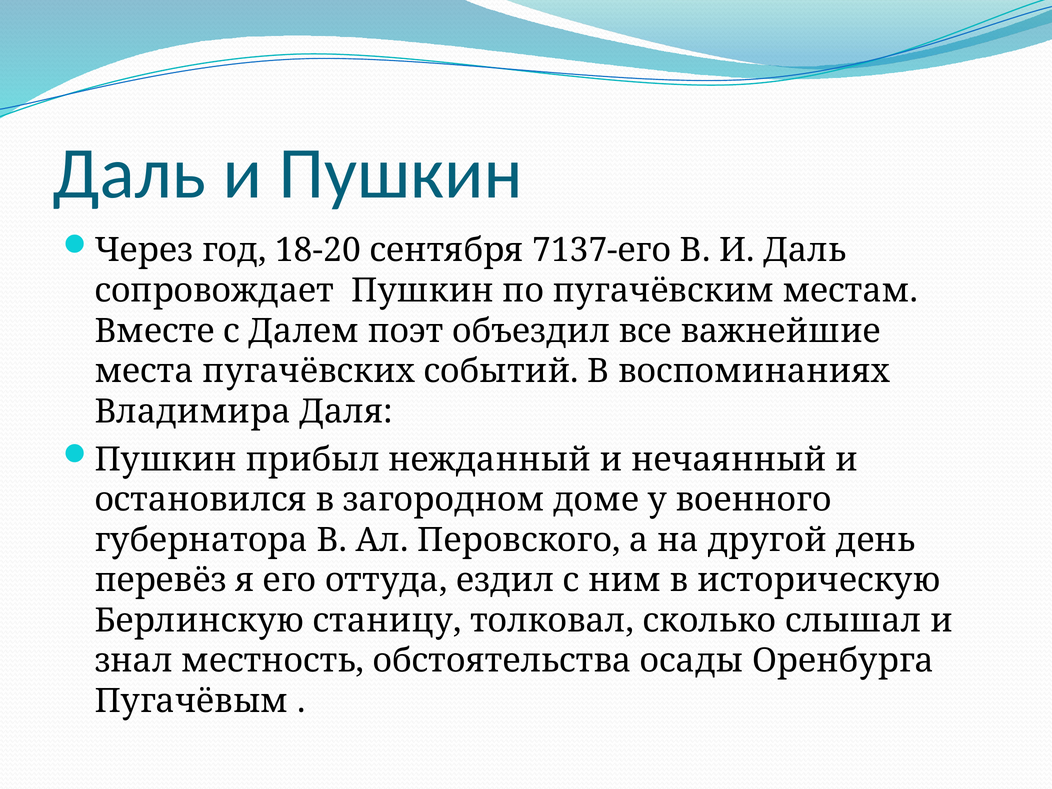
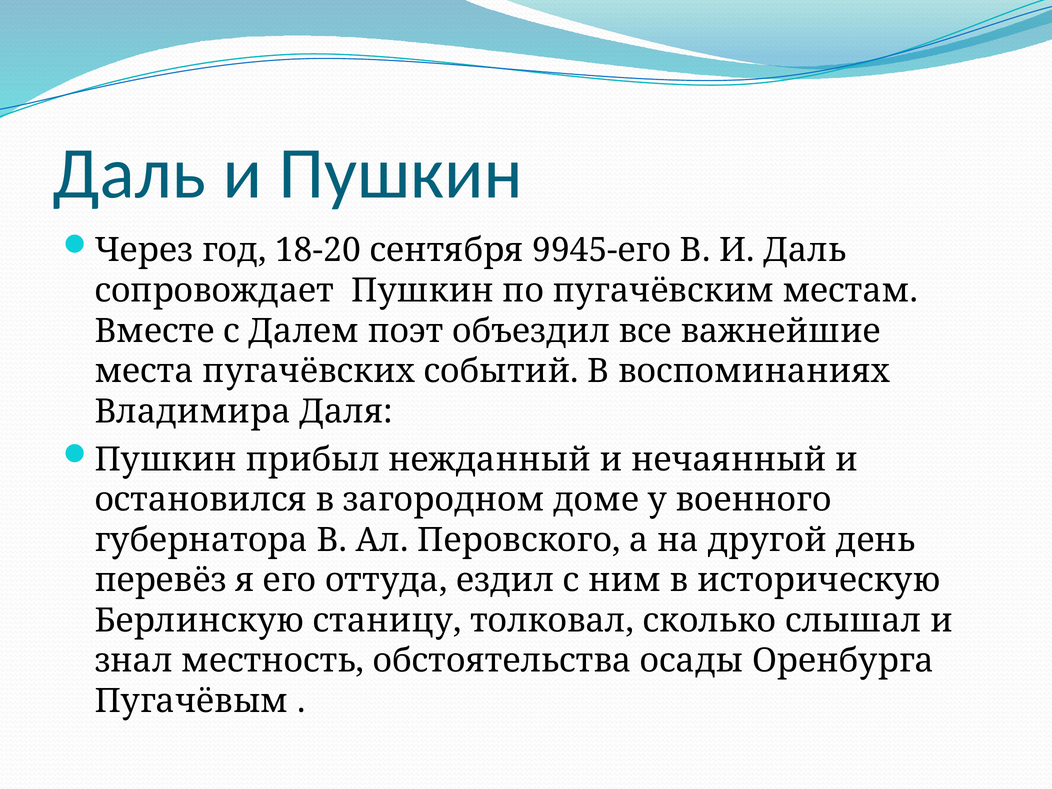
7137-его: 7137-его -> 9945-его (602, 250)
